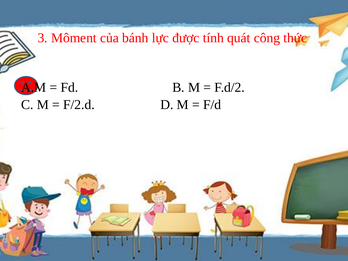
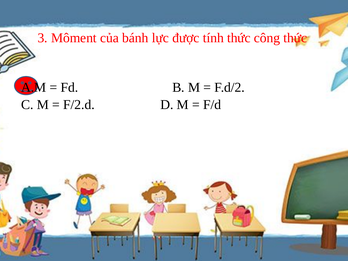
tính quát: quát -> thức (239, 38)
